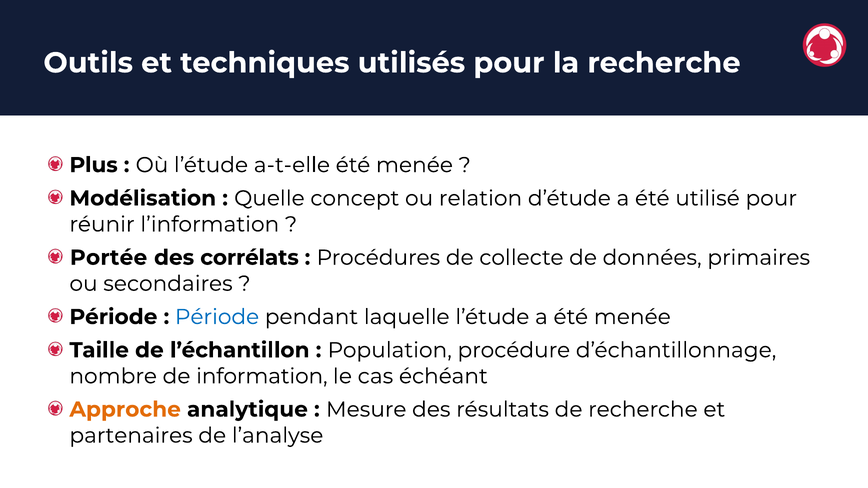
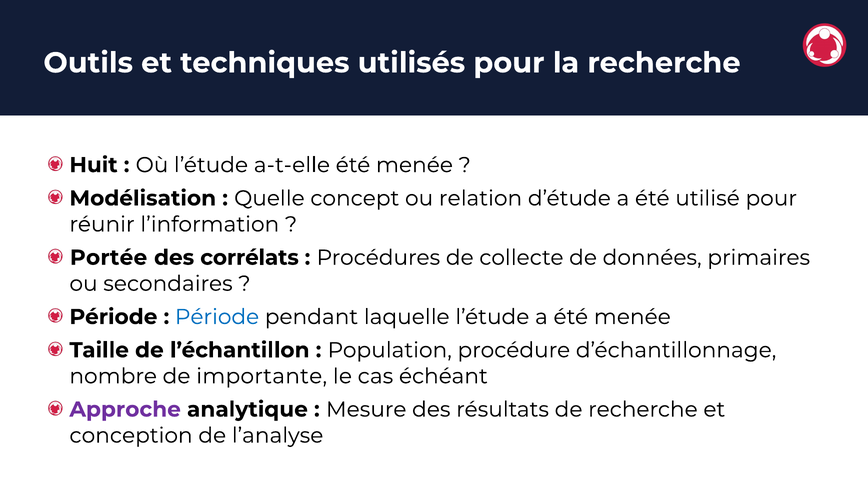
Plus: Plus -> Huit (94, 165)
information: information -> importante (262, 376)
Approche colour: orange -> purple (125, 410)
partenaires: partenaires -> conception (131, 436)
